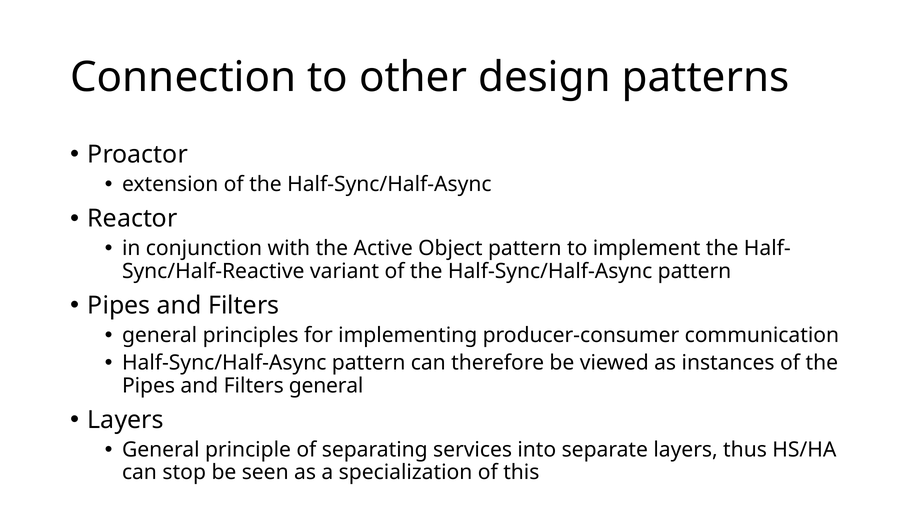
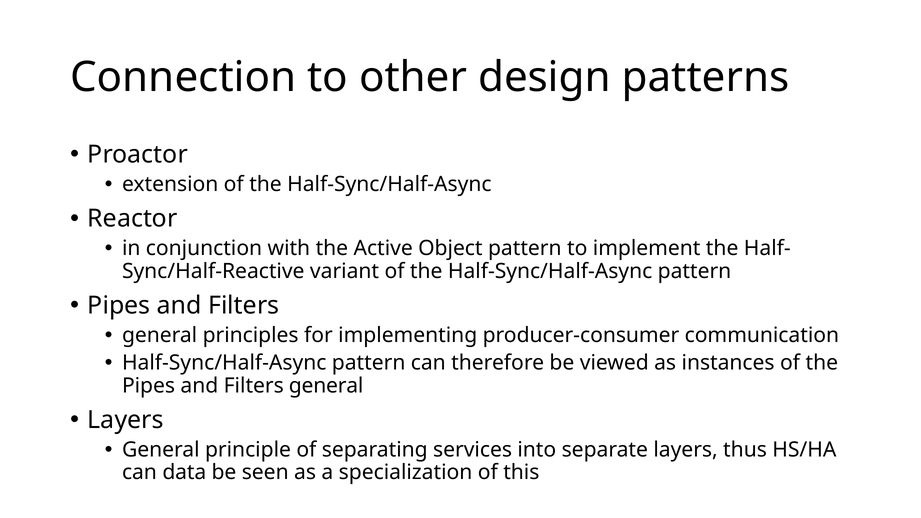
stop: stop -> data (184, 473)
